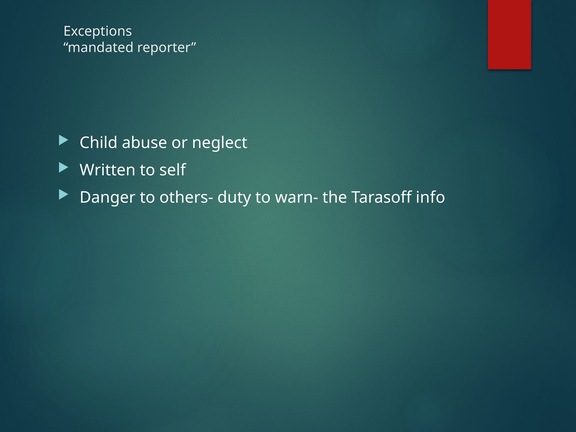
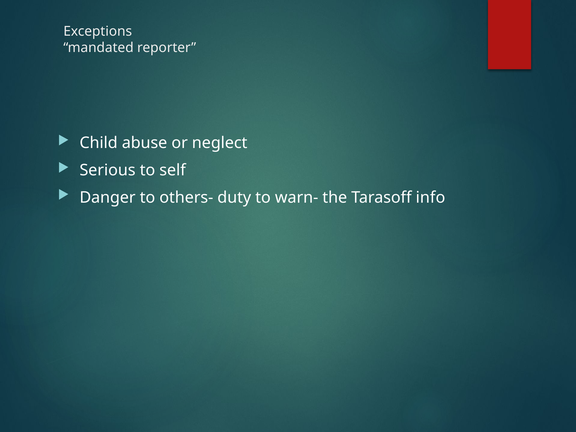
Written: Written -> Serious (108, 170)
